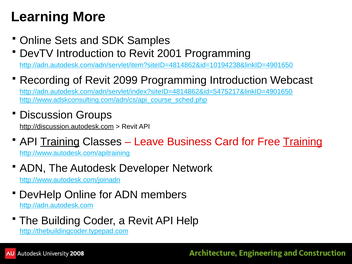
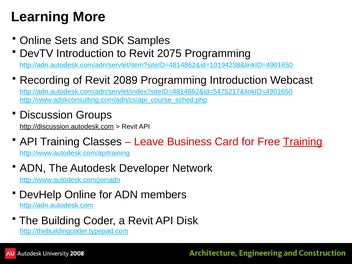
2001: 2001 -> 2075 (169, 54)
2099: 2099 -> 2089 (125, 80)
Training underline: present -> none (60, 142)
Help: Help -> Disk (187, 221)
